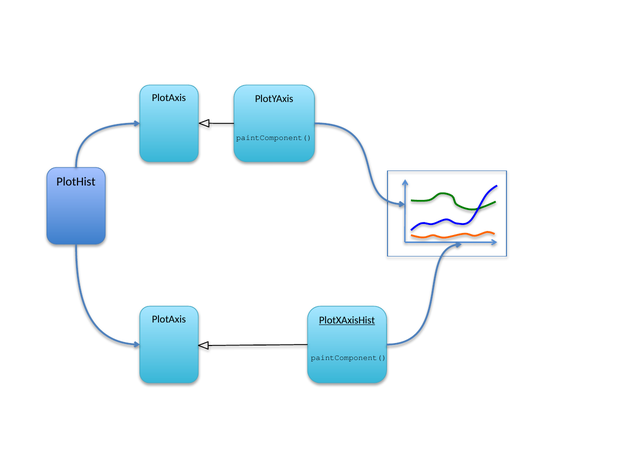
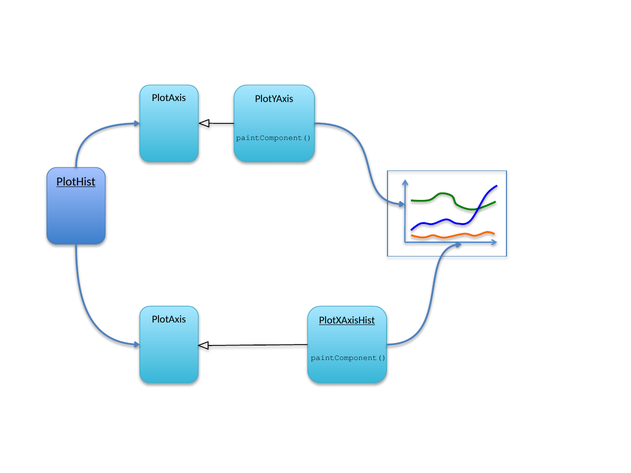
PlotHist underline: none -> present (76, 182)
